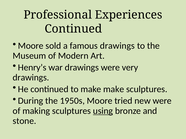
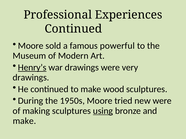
famous drawings: drawings -> powerful (117, 46)
Henry’s underline: none -> present (32, 68)
make make: make -> wood (114, 89)
stone: stone -> make (24, 121)
